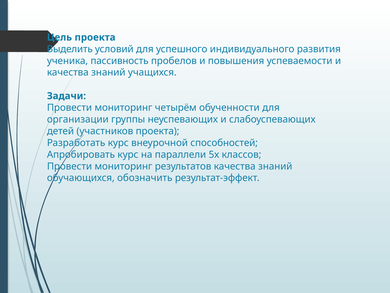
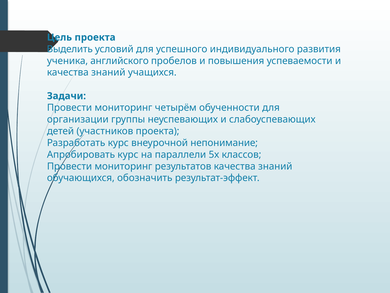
пассивность: пассивность -> английского (120, 61)
способностей: способностей -> непонимание (224, 143)
